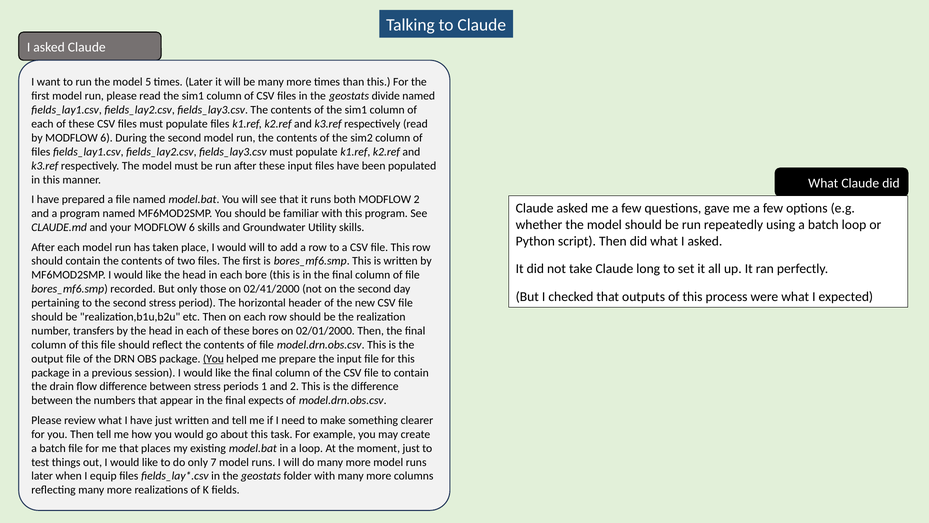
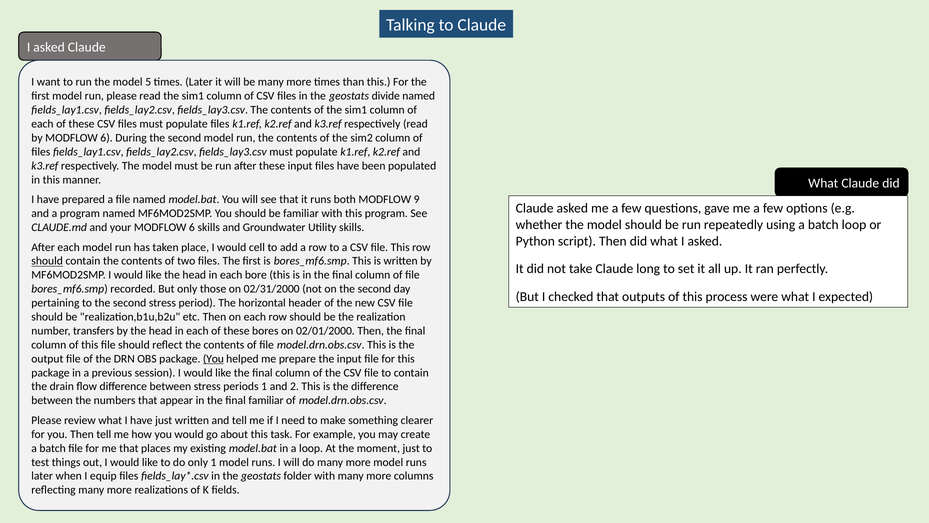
MODFLOW 2: 2 -> 9 (417, 199)
would will: will -> cell (257, 247)
should underline: none -> present (47, 261)
02/41/2000: 02/41/2000 -> 02/31/2000 (272, 289)
final expects: expects -> familiar (266, 400)
only 7: 7 -> 1 (213, 462)
